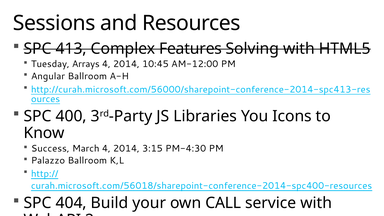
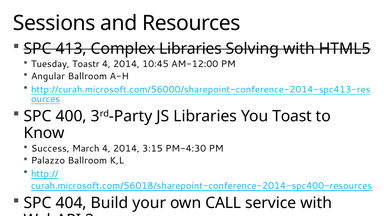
Complex Features: Features -> Libraries (191, 49)
Arrays: Arrays -> Toastr (86, 64)
Icons: Icons -> Toast (292, 116)
